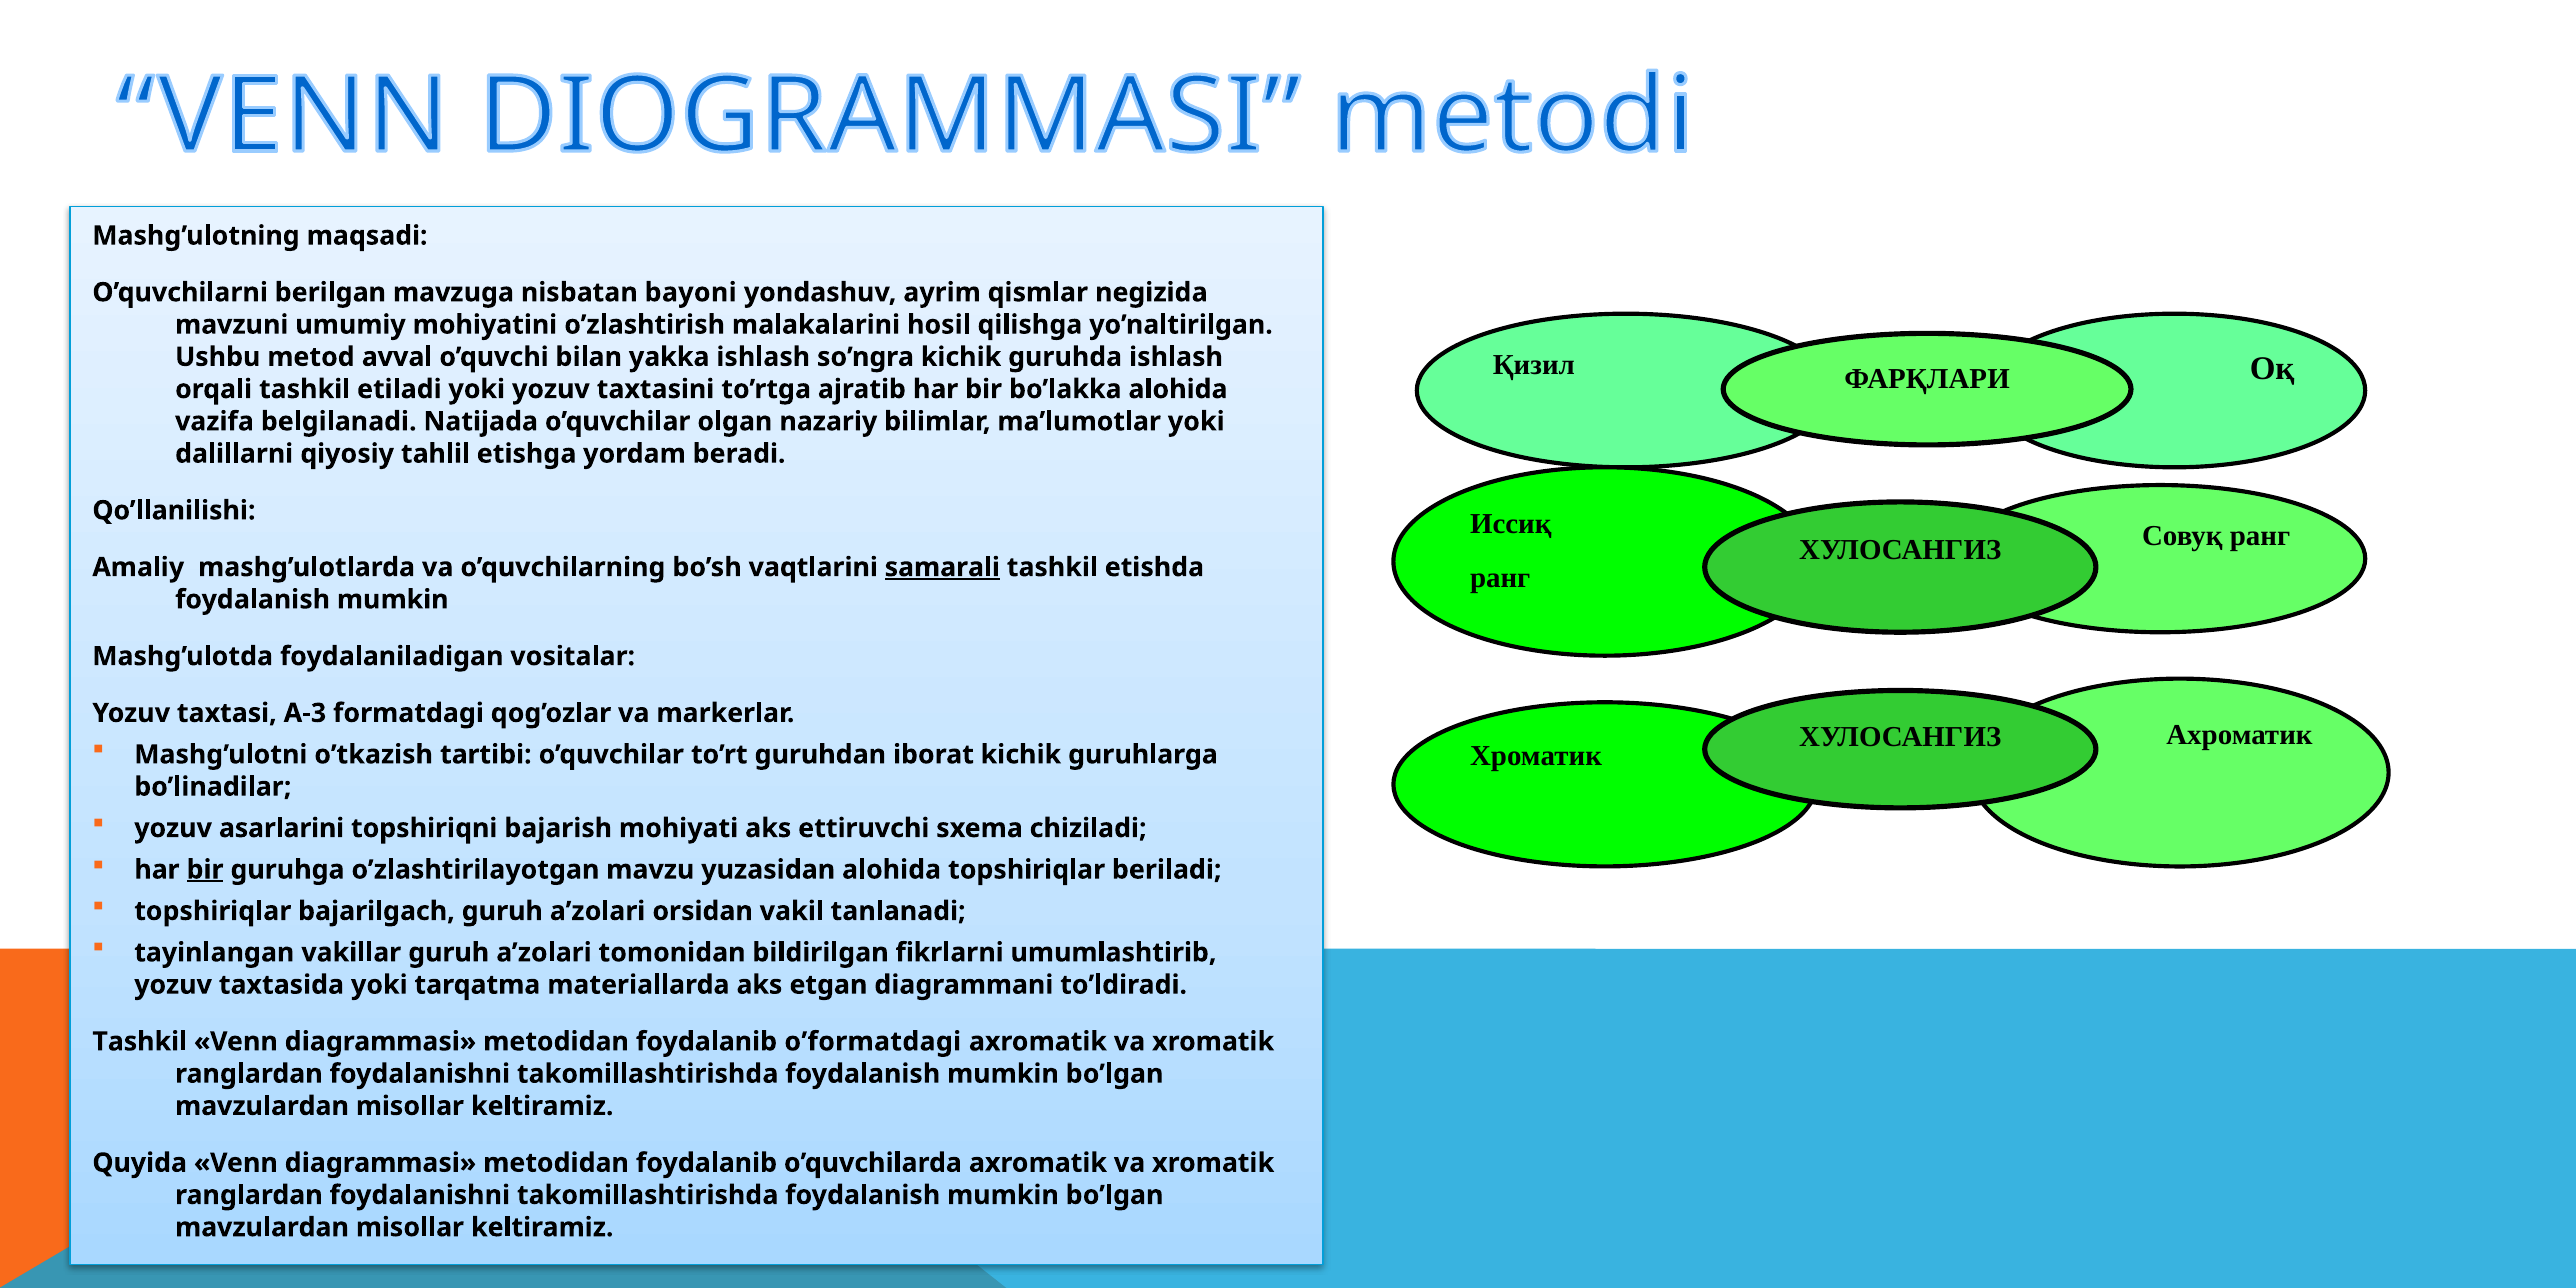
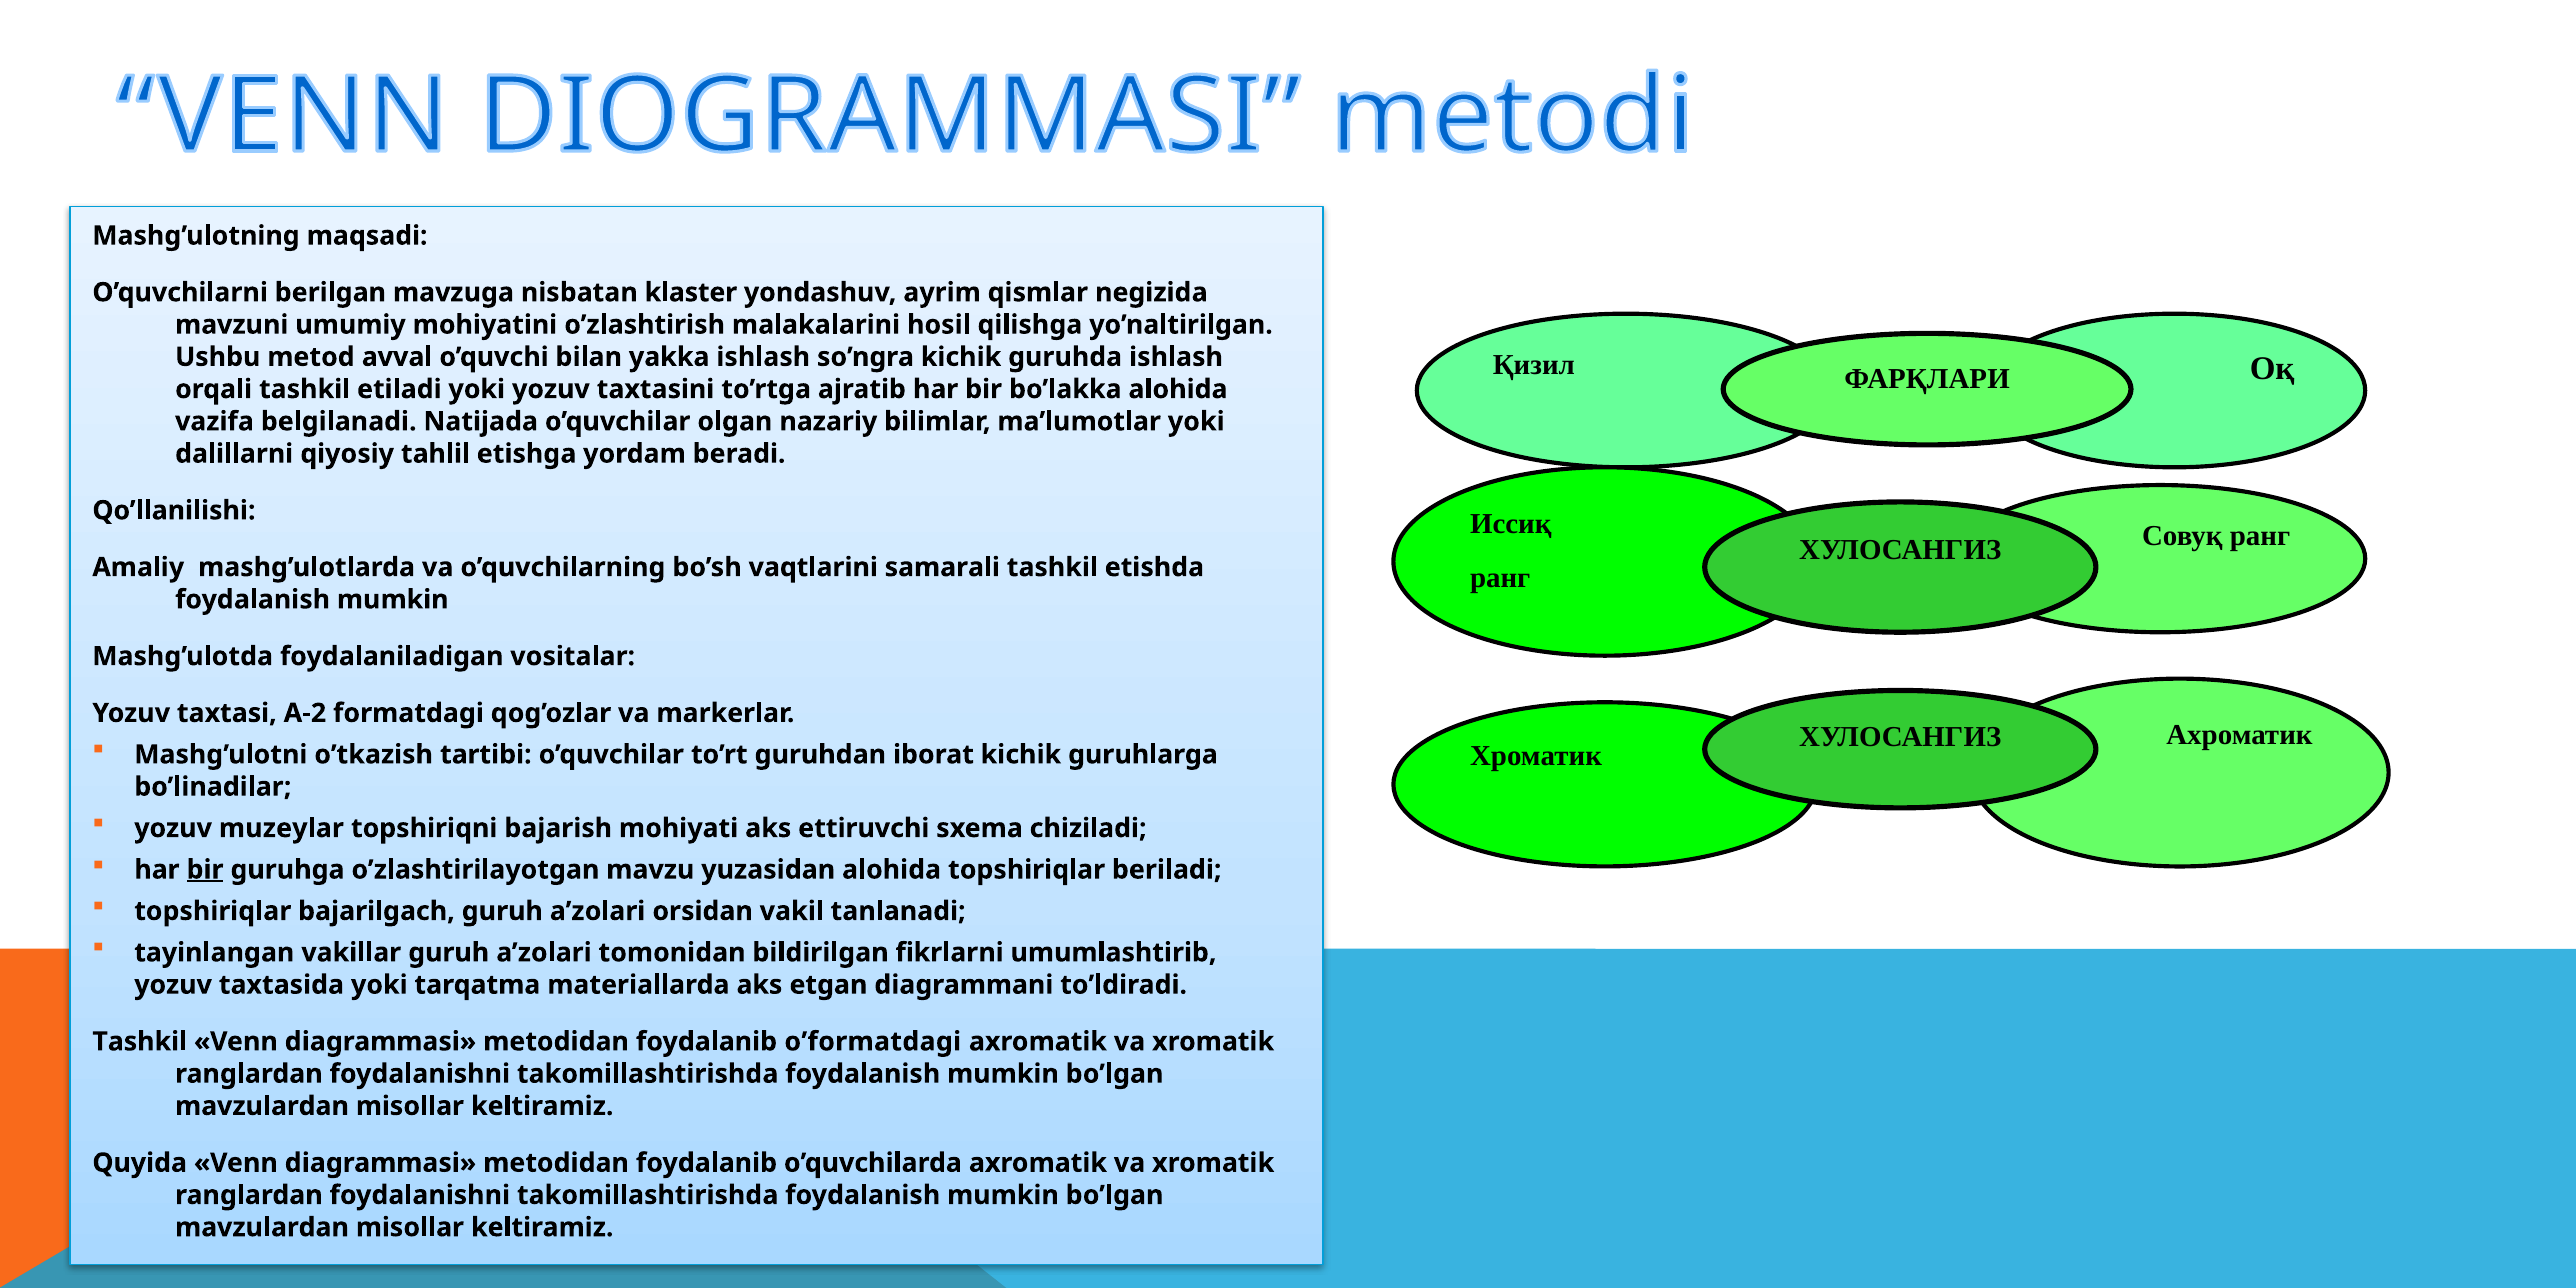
bayoni: bayoni -> klaster (691, 293)
samarali underline: present -> none (942, 567)
A-3: A-3 -> A-2 (305, 713)
asarlarini: asarlarini -> muzeylar (281, 828)
